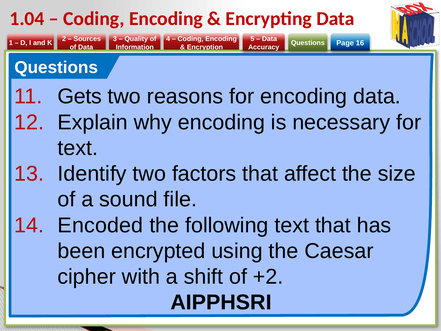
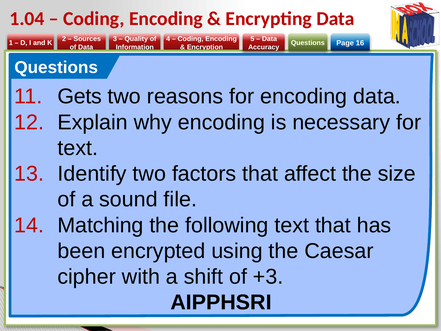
Encoded: Encoded -> Matching (101, 225)
+2: +2 -> +3 (268, 277)
